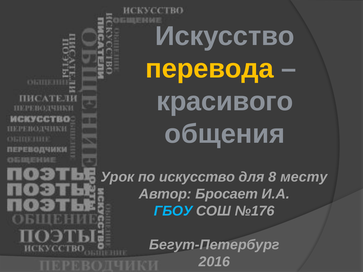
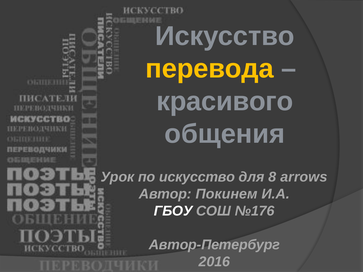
месту: месту -> arrows (304, 177)
Бросает: Бросает -> Покинем (227, 194)
ГБОУ colour: light blue -> white (173, 211)
Бегут-Петербург: Бегут-Петербург -> Автор-Петербург (214, 245)
